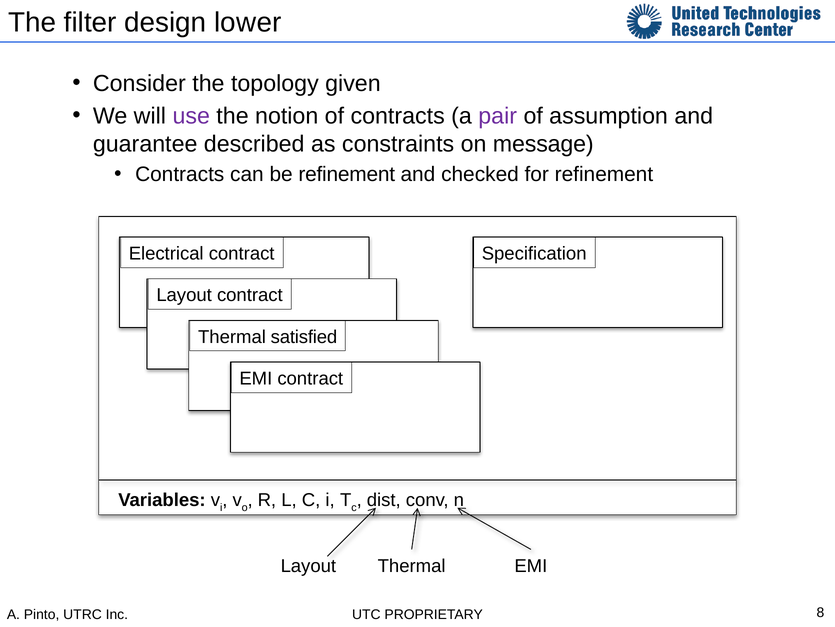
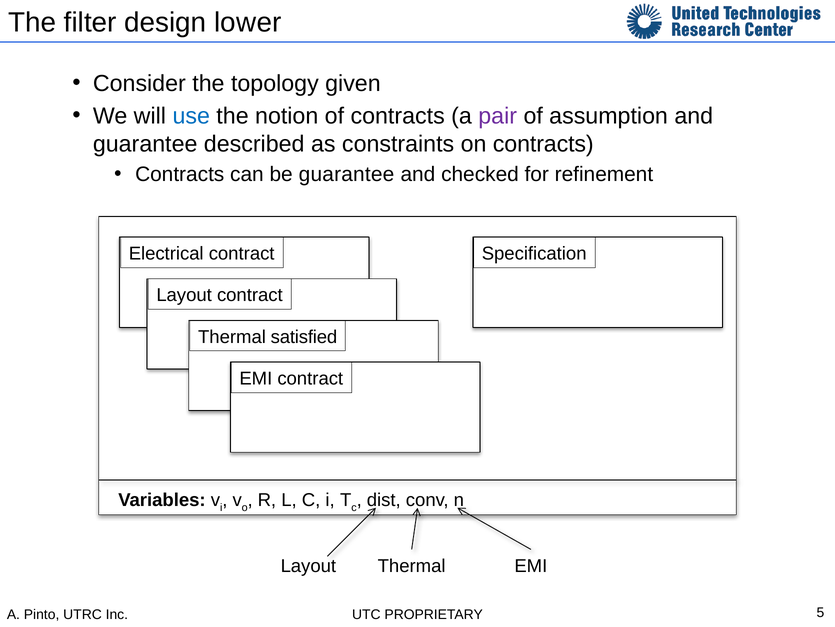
use colour: purple -> blue (191, 116)
on message: message -> contracts (543, 144)
be refinement: refinement -> guarantee (347, 174)
8: 8 -> 5 (820, 612)
